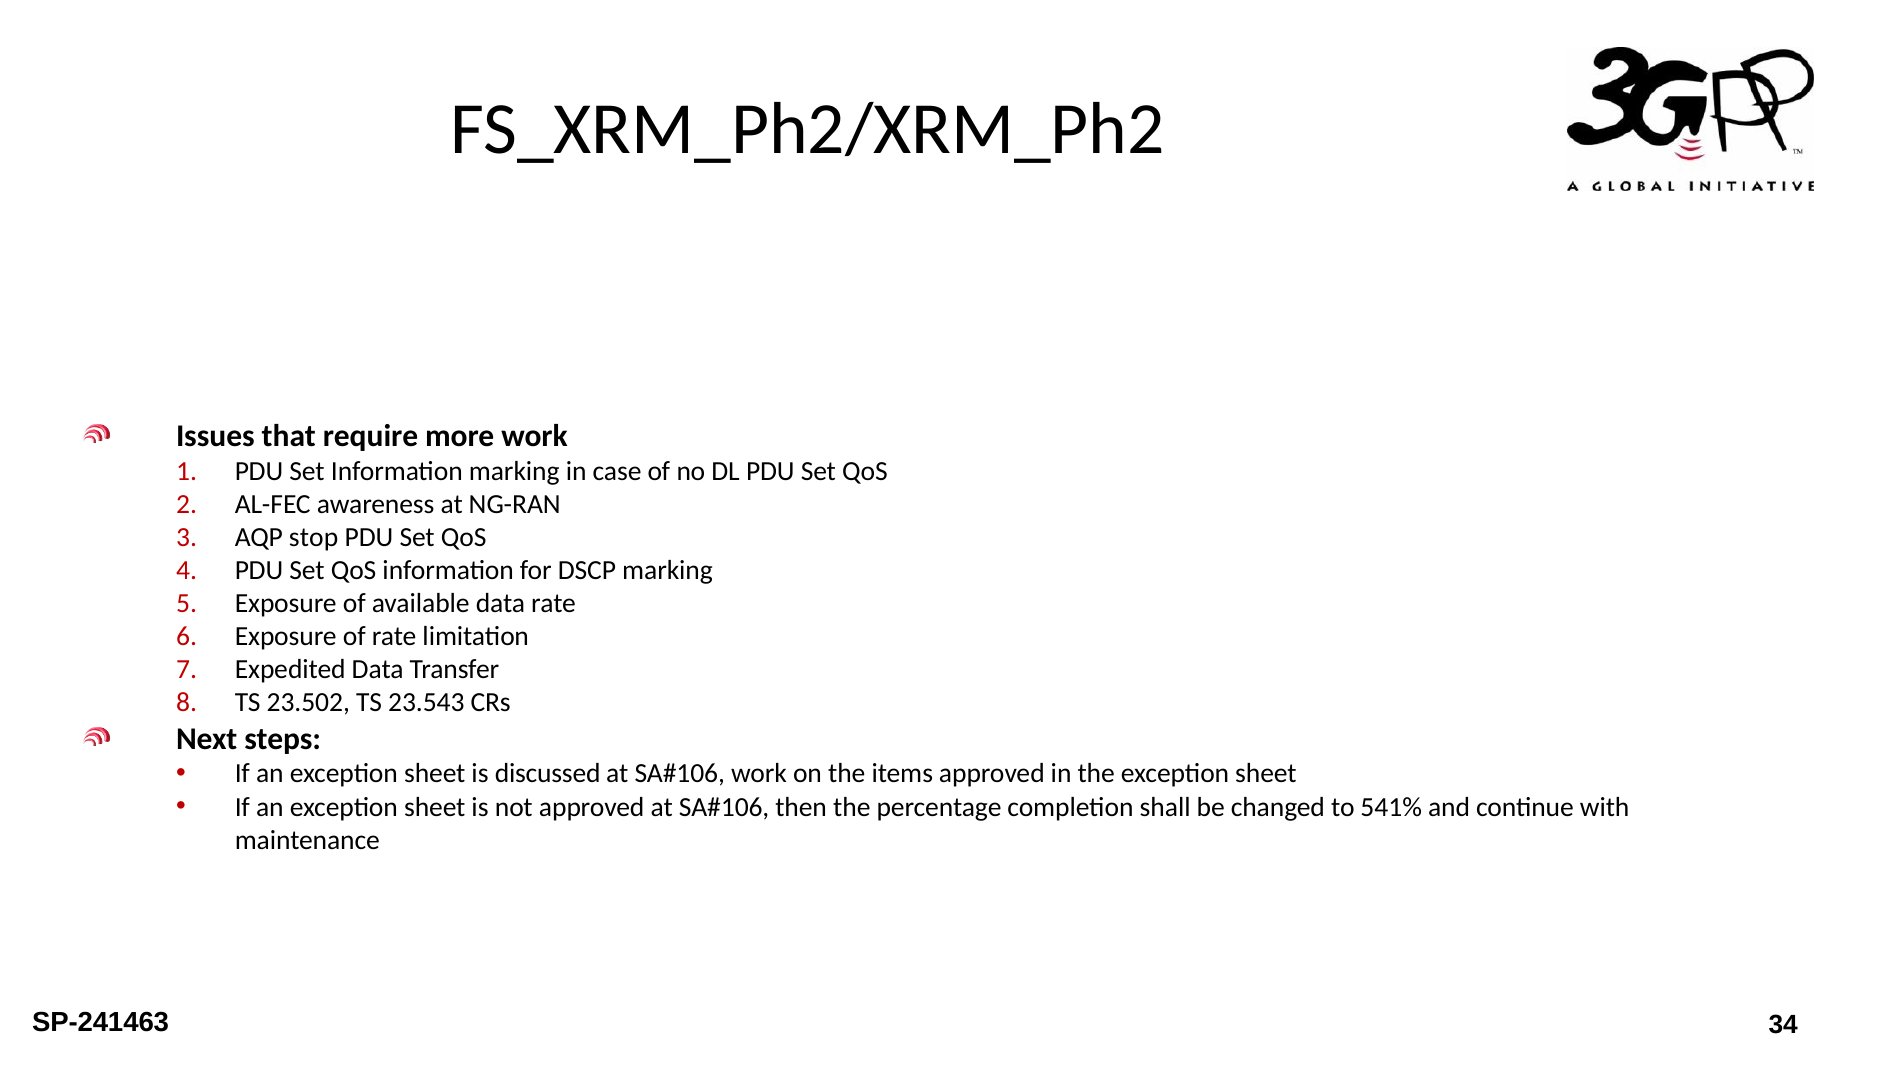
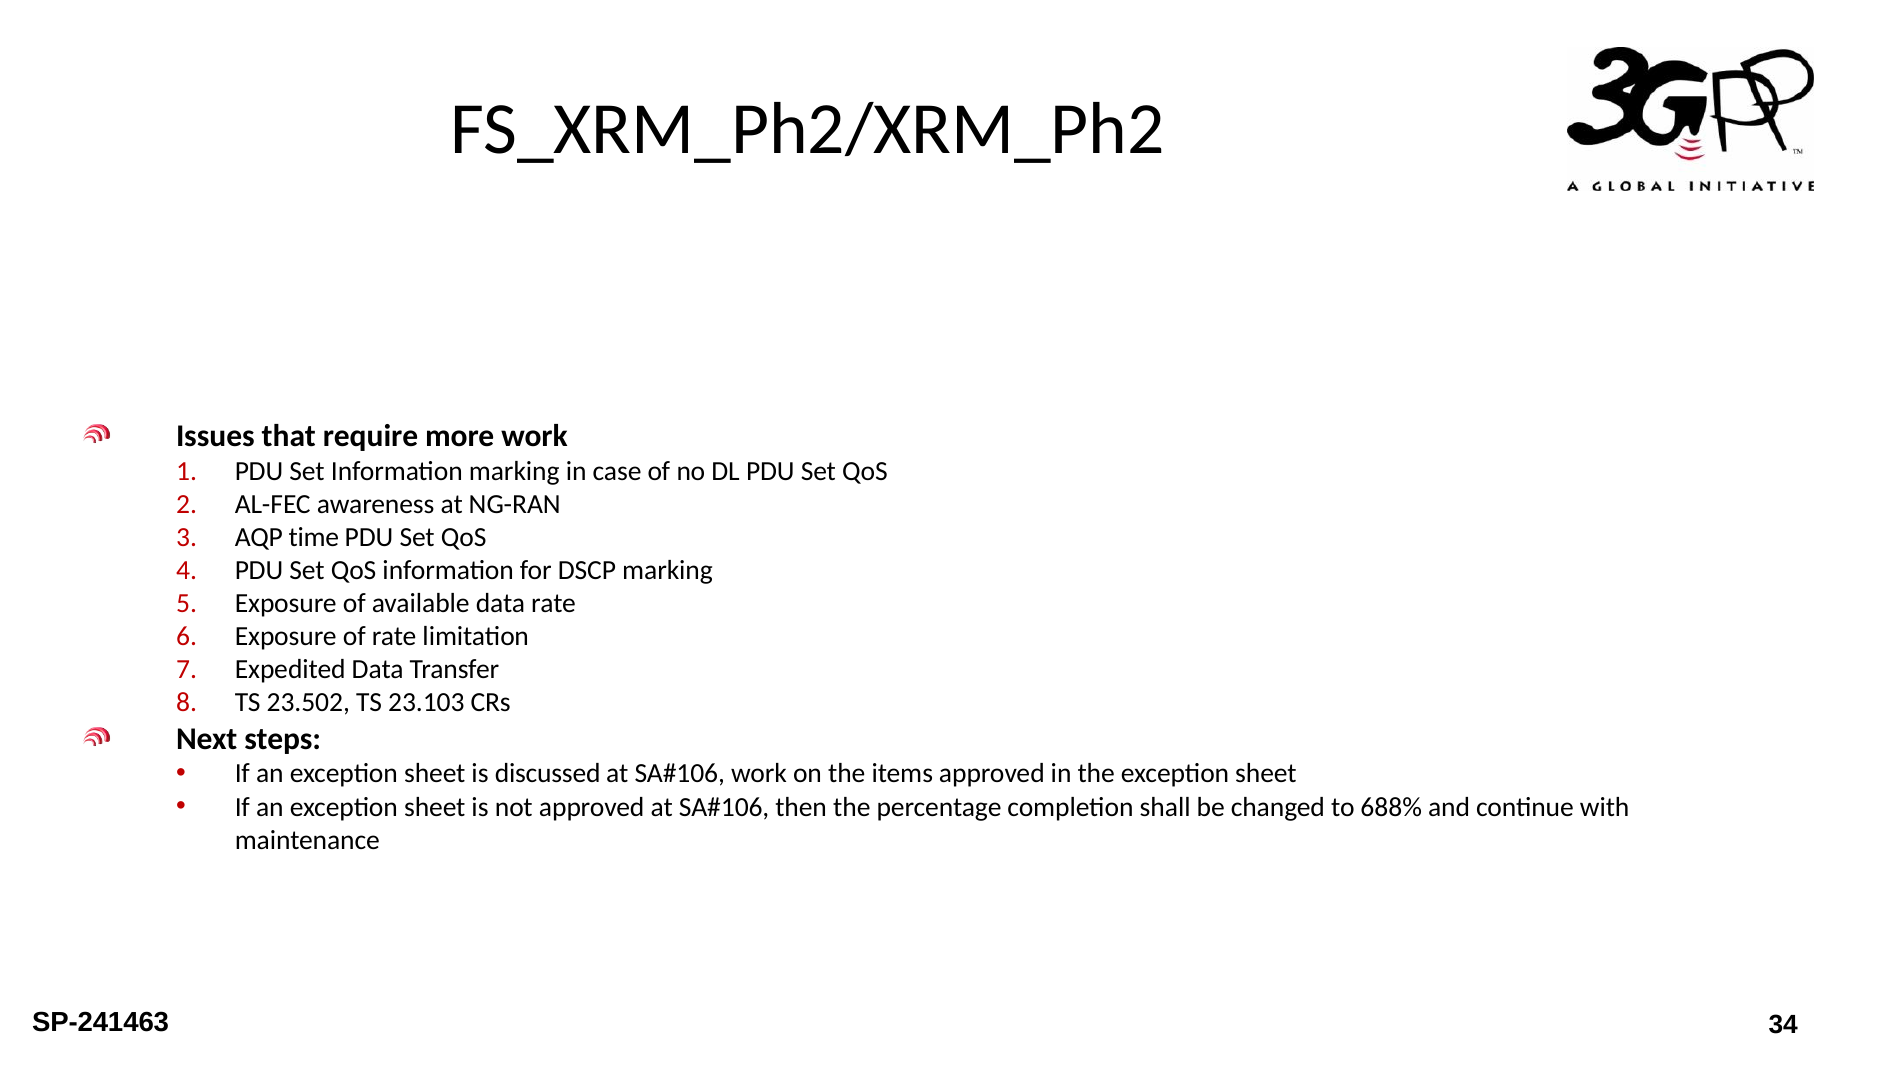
stop: stop -> time (314, 537)
23.543: 23.543 -> 23.103 (426, 703)
541%: 541% -> 688% (1391, 807)
